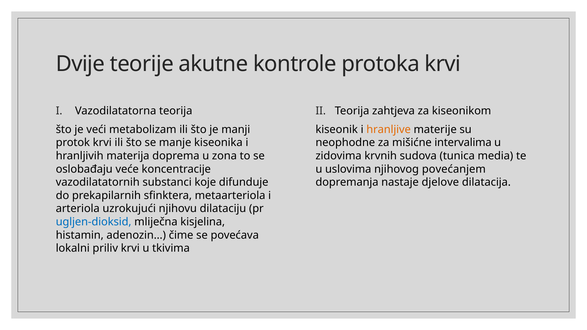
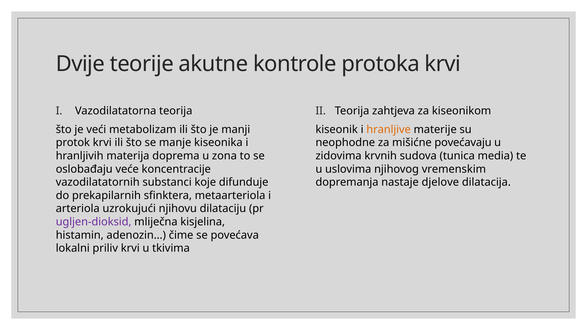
intervalima: intervalima -> povećavaju (463, 143)
povećanjem: povećanjem -> vremenskim (454, 169)
ugljen-dioksid colour: blue -> purple (94, 222)
